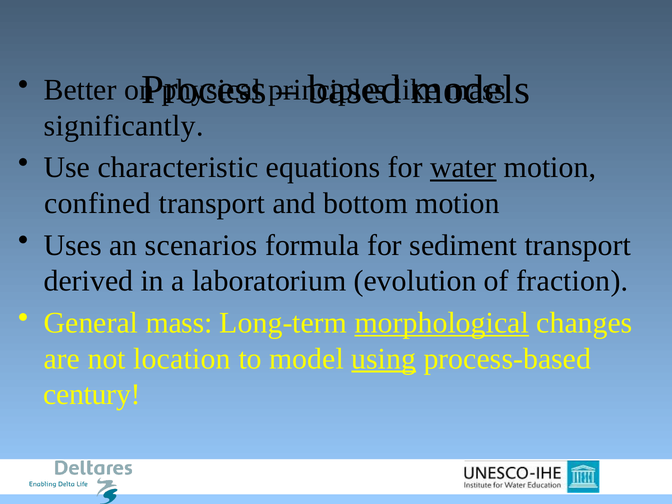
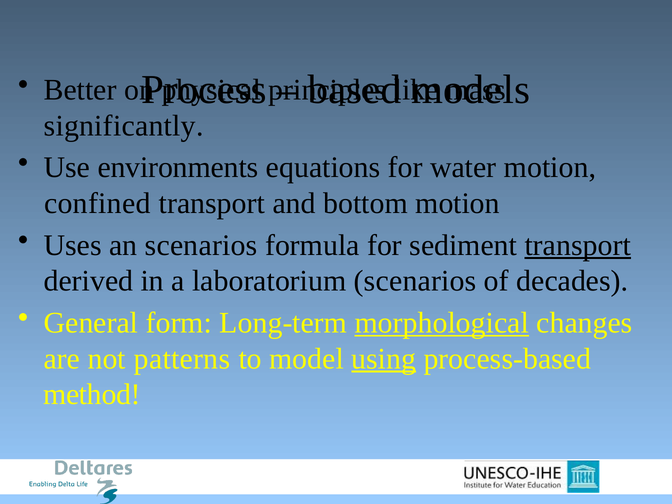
characteristic: characteristic -> environments (178, 168)
water underline: present -> none (463, 168)
transport underline: none -> present (578, 245)
laboratorium evolution: evolution -> scenarios (415, 281)
fraction: fraction -> decades (572, 281)
General mass: mass -> form (179, 323)
location: location -> patterns (182, 359)
century: century -> method (92, 395)
